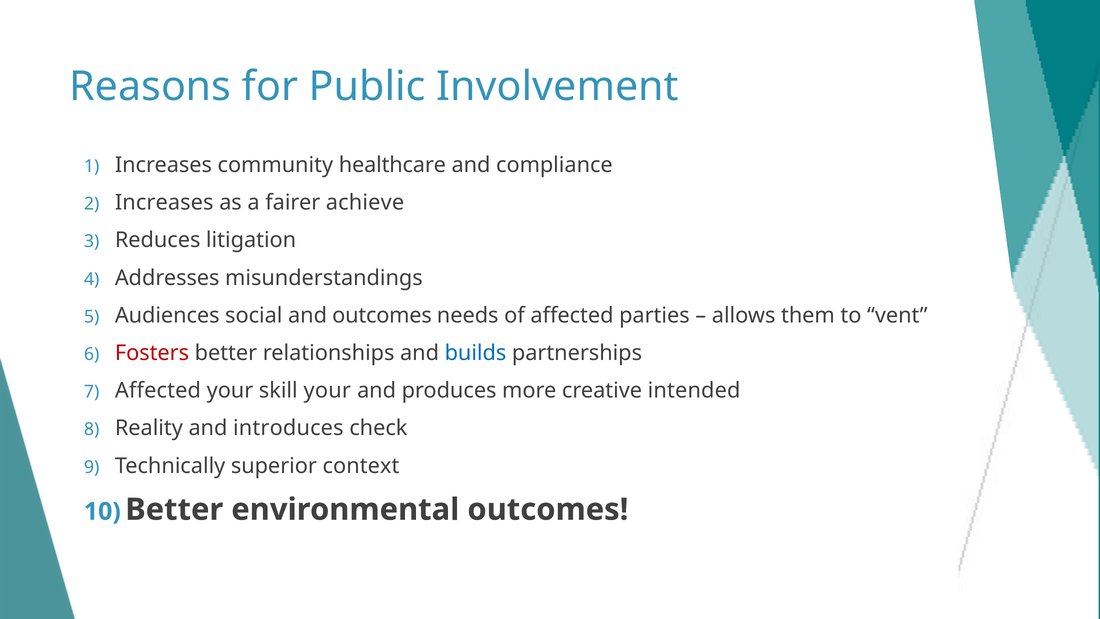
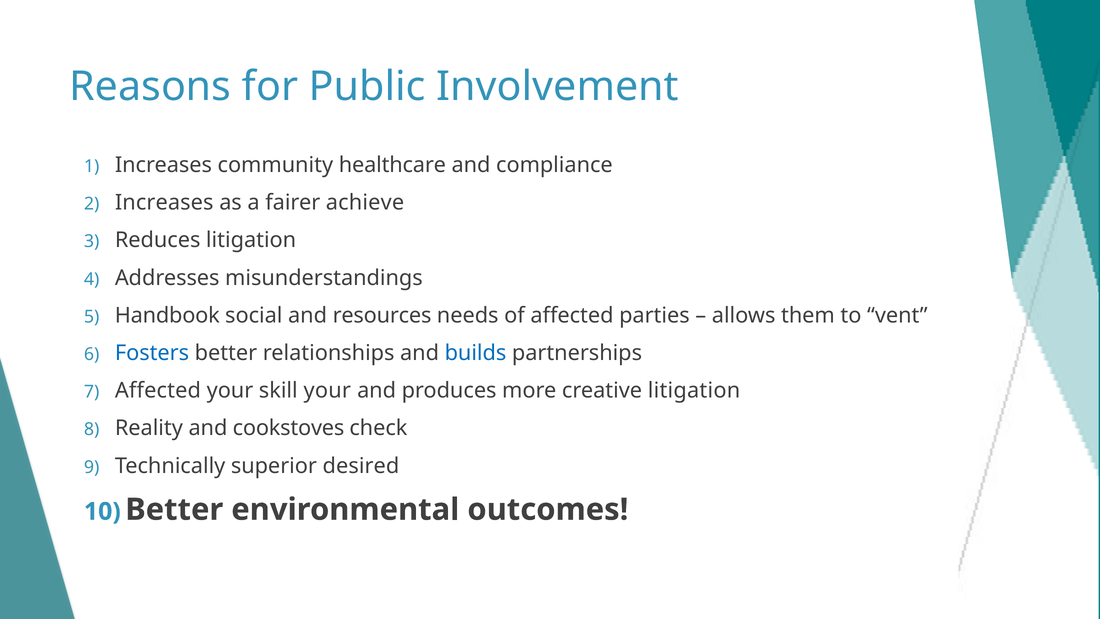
Audiences: Audiences -> Handbook (167, 315)
and outcomes: outcomes -> resources (382, 315)
Fosters colour: red -> blue (152, 353)
creative intended: intended -> litigation (694, 390)
introduces: introduces -> cookstoves (289, 428)
context: context -> desired (361, 466)
